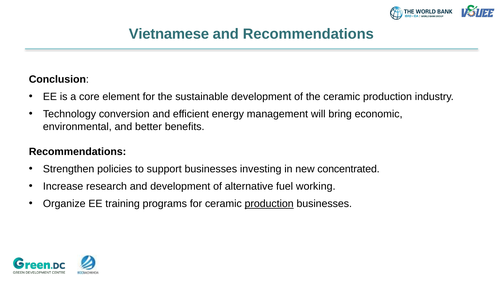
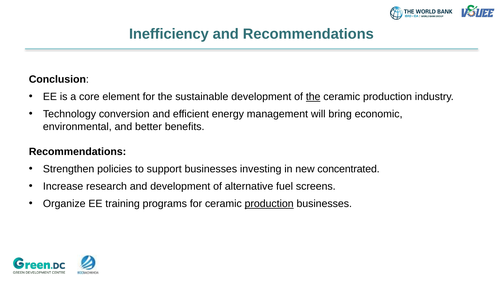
Vietnamese: Vietnamese -> Inefficiency (169, 34)
the underline: none -> present (313, 97)
working: working -> screens (316, 186)
